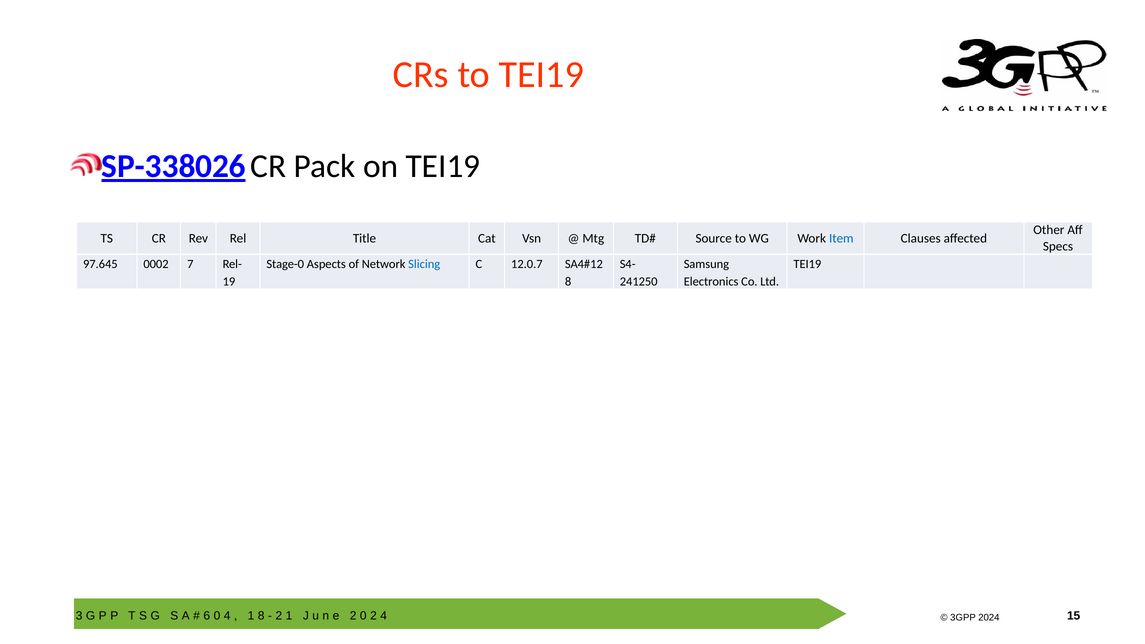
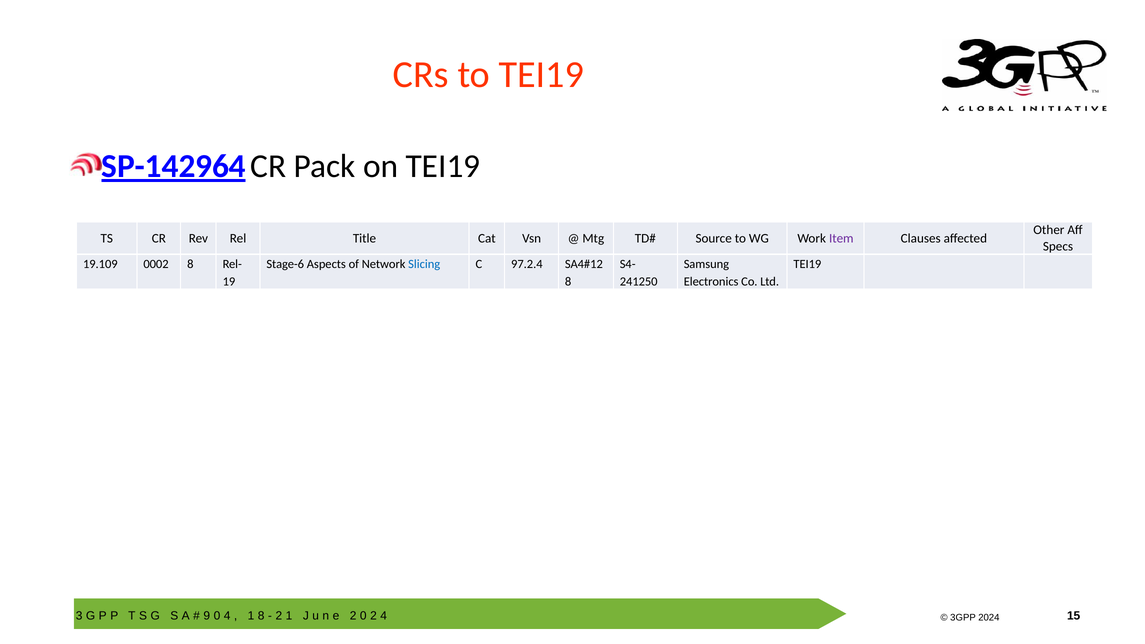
SP-338026: SP-338026 -> SP-142964 (174, 166)
Item colour: blue -> purple (841, 238)
97.645: 97.645 -> 19.109 (100, 264)
0002 7: 7 -> 8 (190, 264)
Stage-0: Stage-0 -> Stage-6 (285, 264)
12.0.7: 12.0.7 -> 97.2.4 (527, 264)
6: 6 -> 9 (207, 616)
